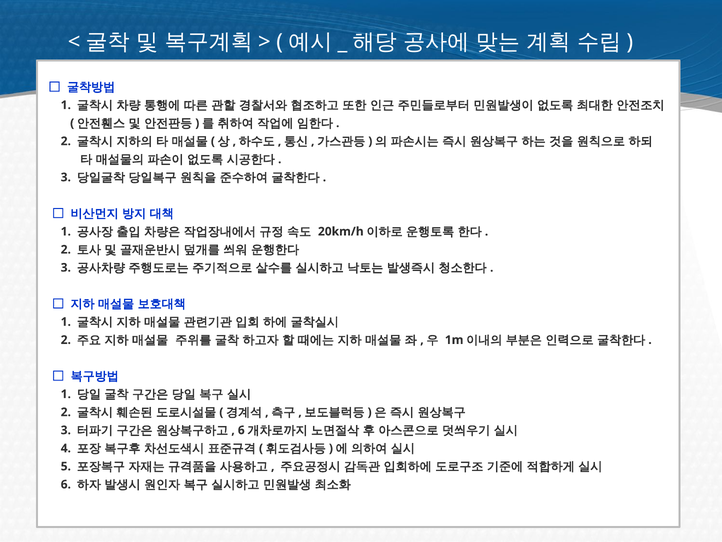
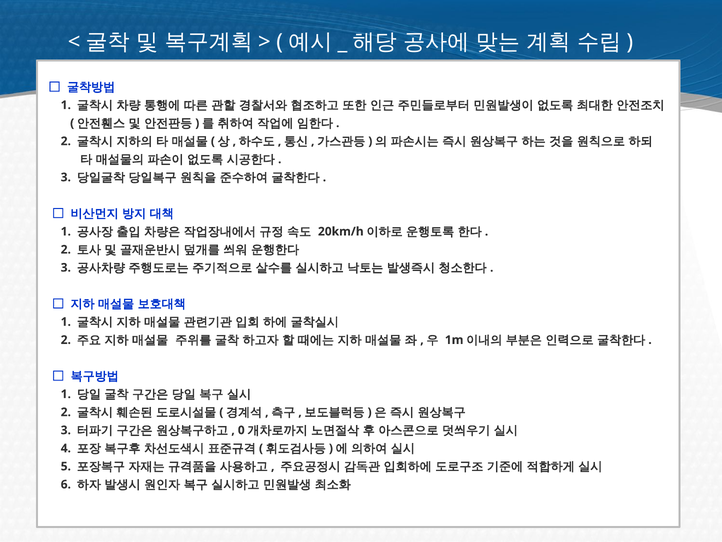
6: 6 -> 0 (241, 430)
